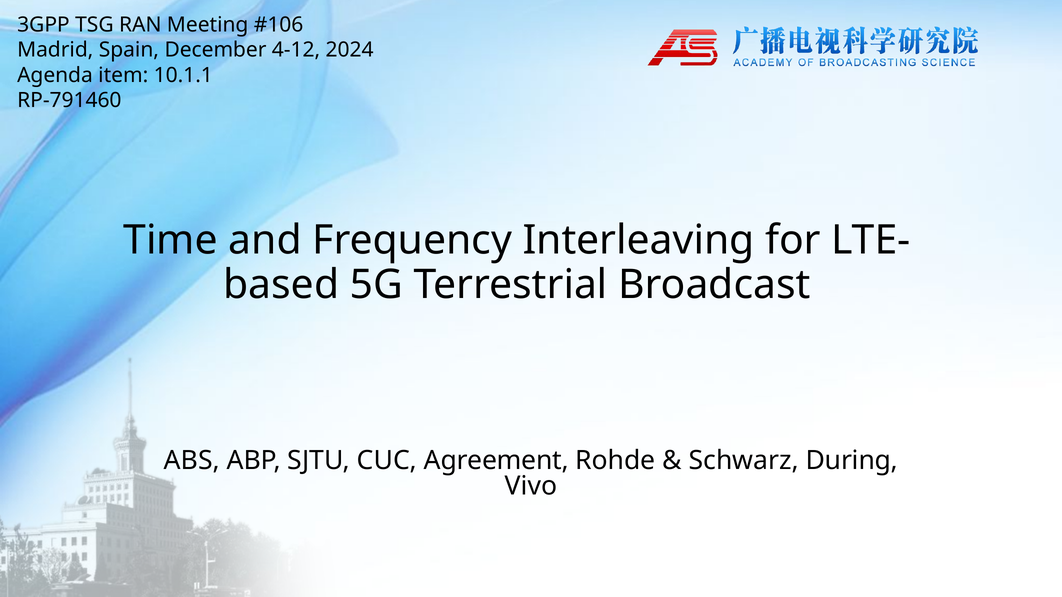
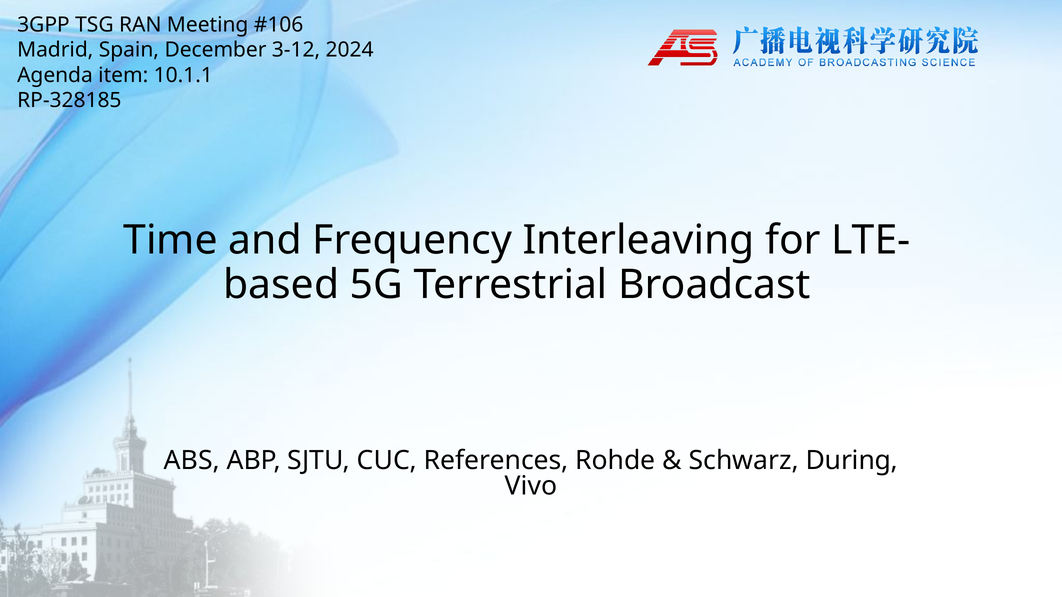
4-12: 4-12 -> 3-12 (296, 50)
RP-791460: RP-791460 -> RP-328185 (69, 100)
Agreement: Agreement -> References (496, 461)
